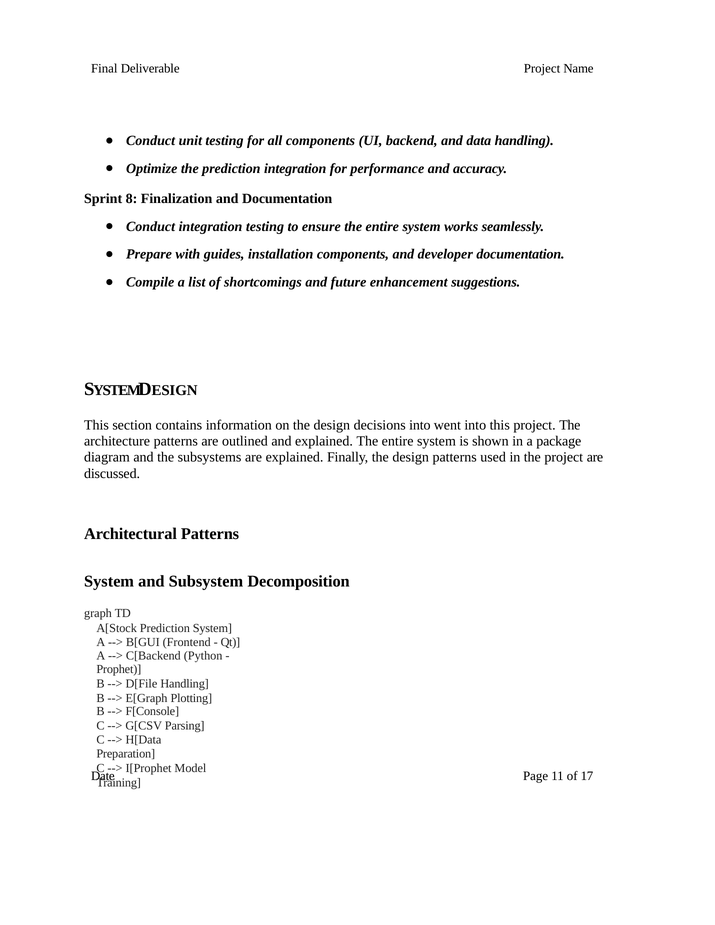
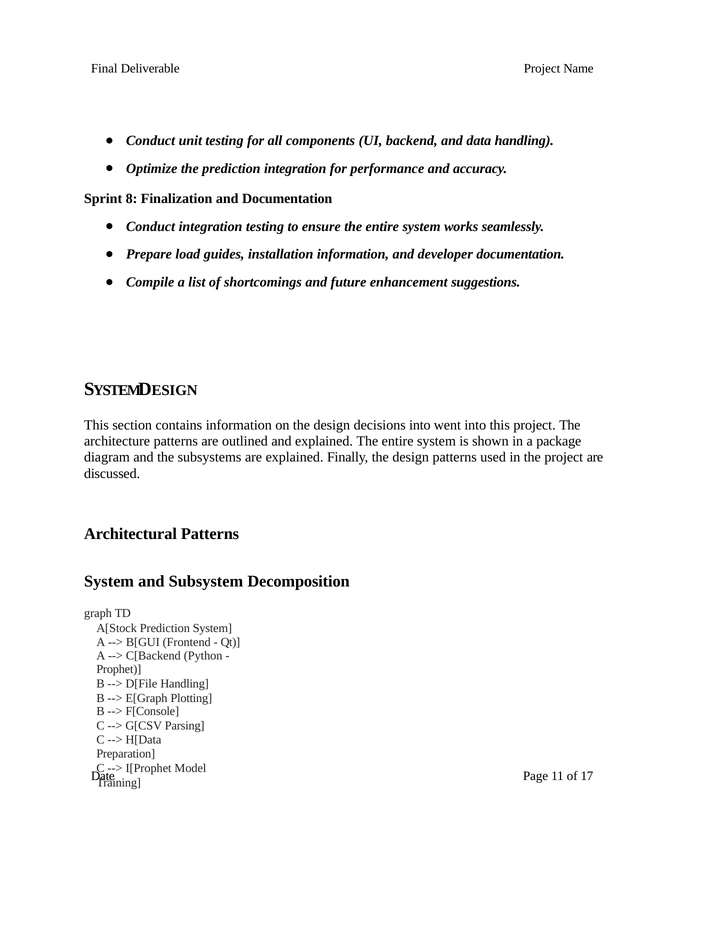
with: with -> load (188, 254)
installation components: components -> information (353, 254)
